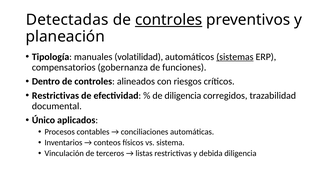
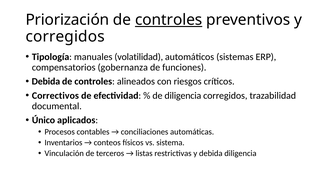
Detectadas: Detectadas -> Priorización (67, 20)
planeación: planeación -> corregidos (65, 37)
sistemas underline: present -> none (235, 57)
Dentro: Dentro -> Debida (46, 81)
Restrictivas: Restrictivas -> Correctivos (55, 96)
